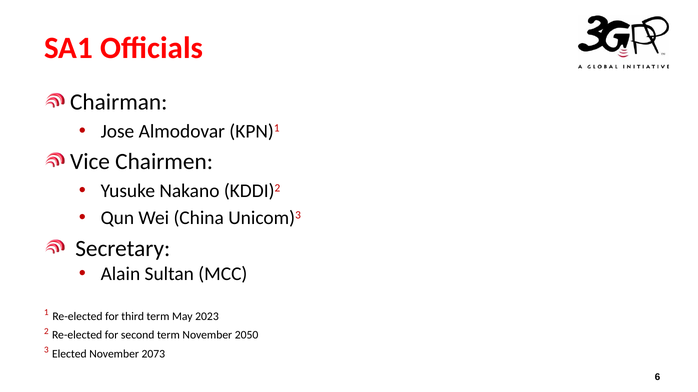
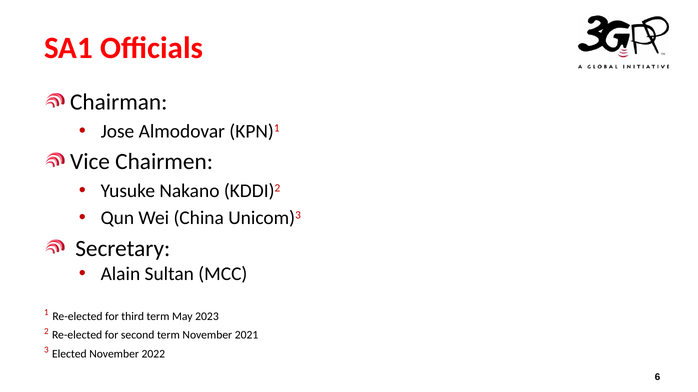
2050: 2050 -> 2021 (247, 336)
2073: 2073 -> 2022 (153, 354)
